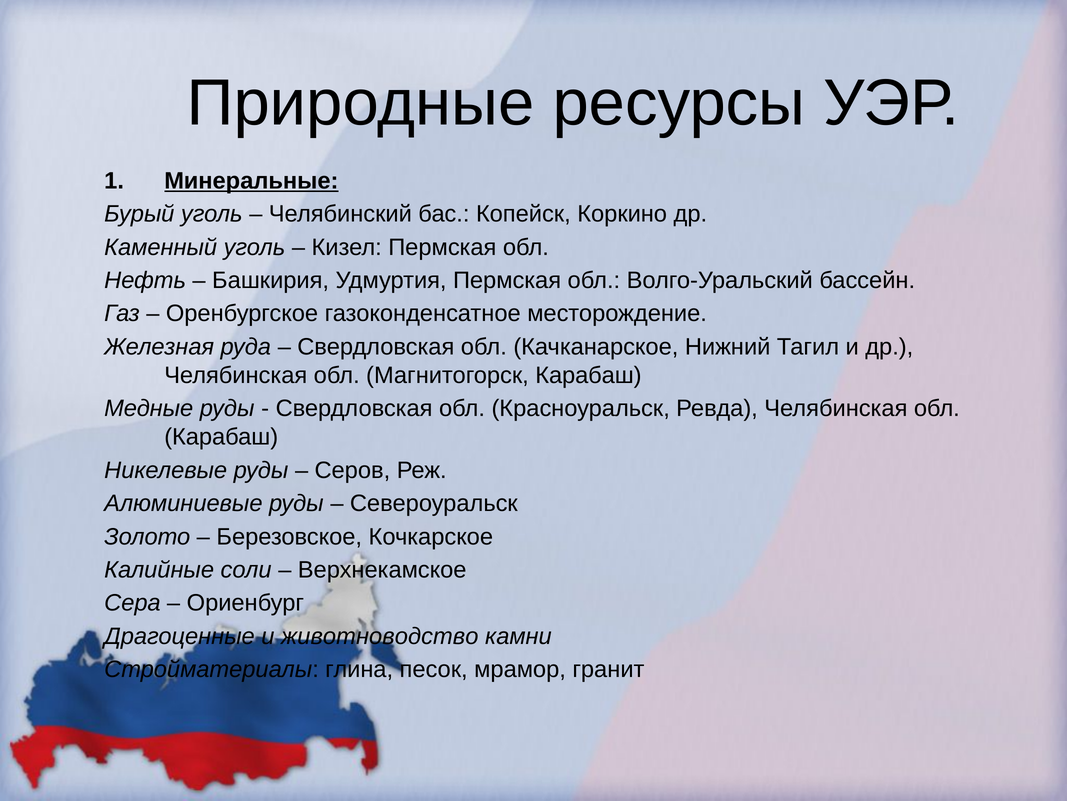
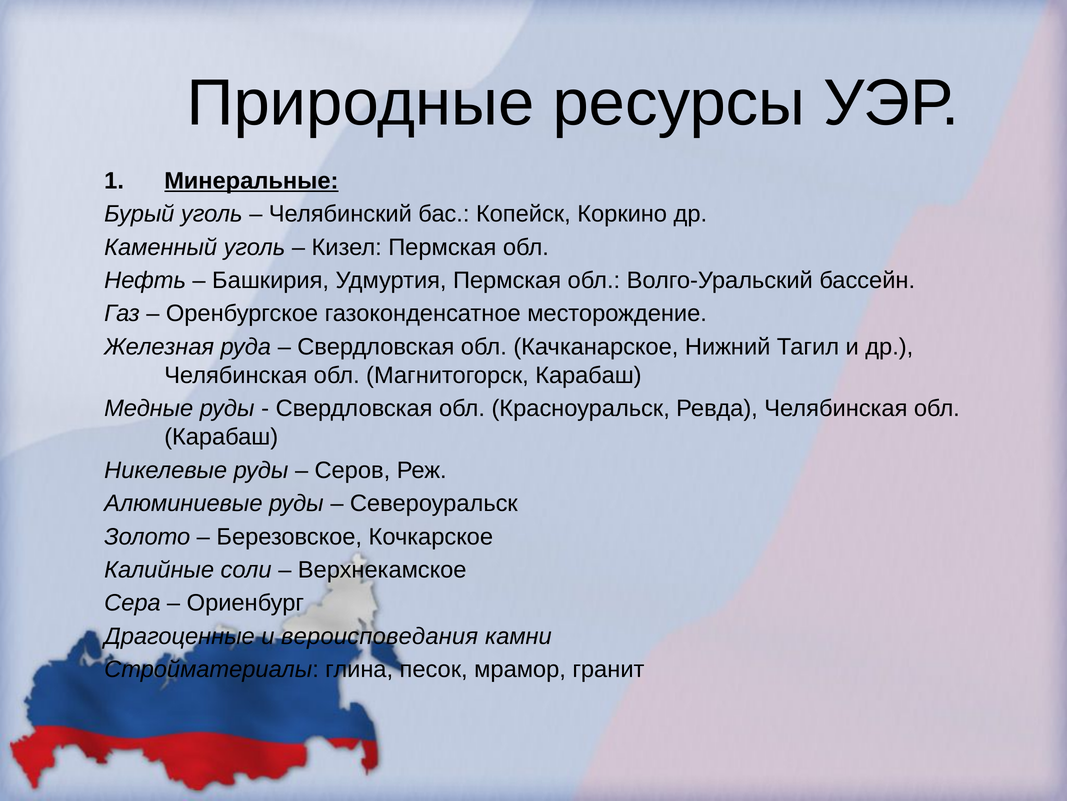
животноводство: животноводство -> вероисповедания (380, 636)
